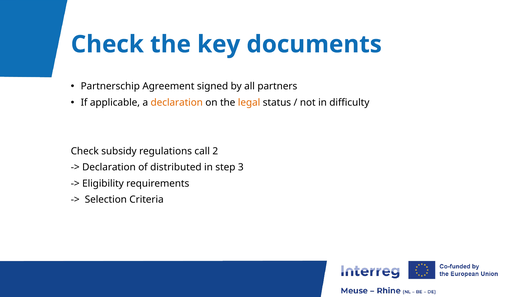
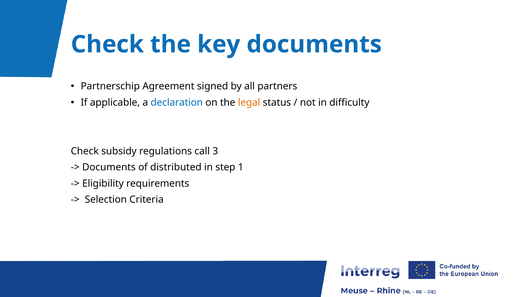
declaration colour: orange -> blue (177, 103)
2: 2 -> 3 (215, 151)
Declaration: Declaration -> Documents (109, 167)
3: 3 -> 1 (241, 167)
